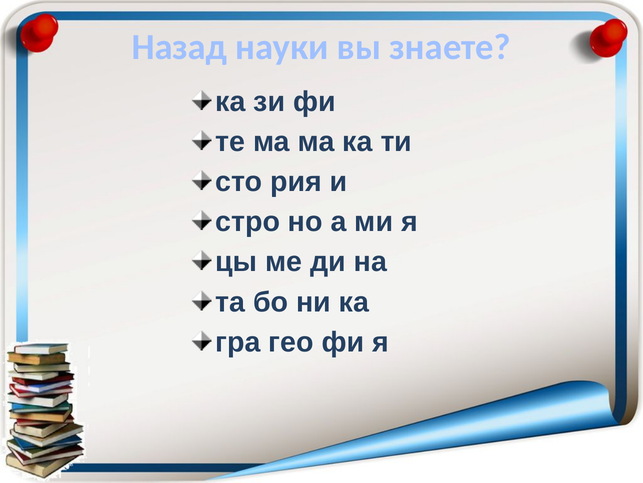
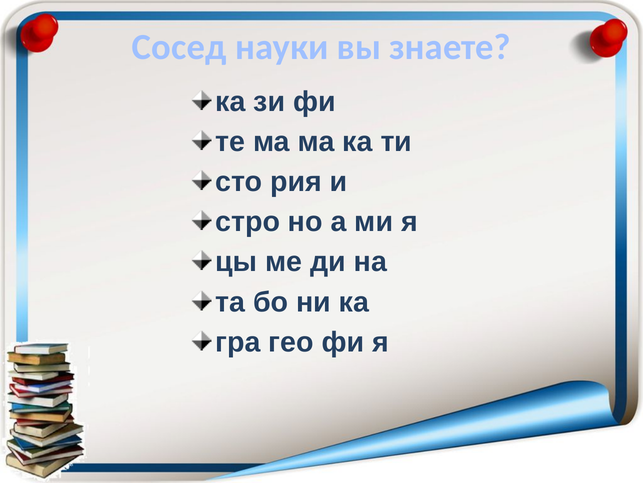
Назад: Назад -> Сосед (179, 47)
